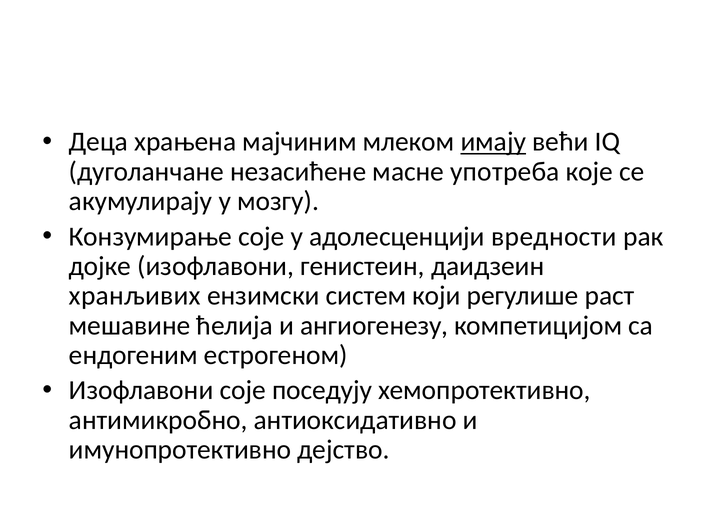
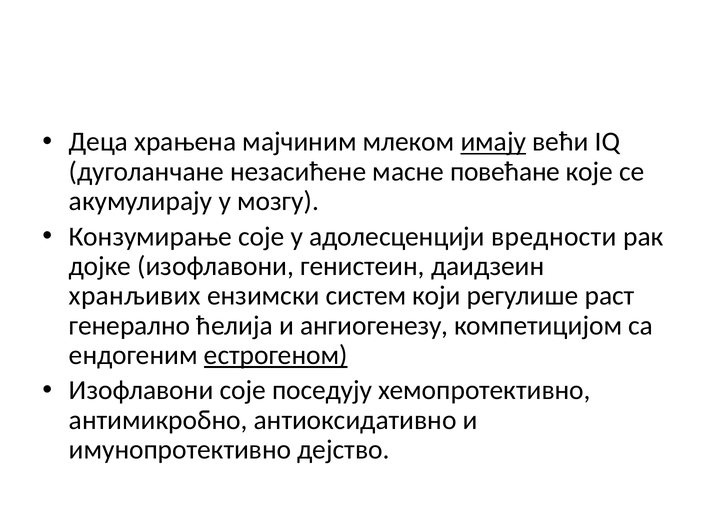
употреба: употреба -> повећане (505, 172)
мешавине: мешавине -> генерално (130, 326)
естрогеном underline: none -> present (276, 355)
